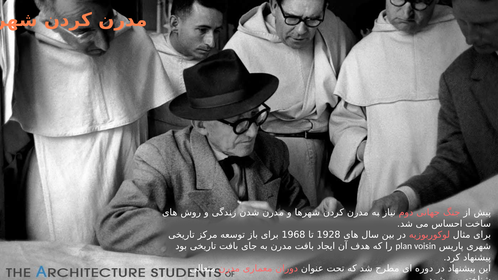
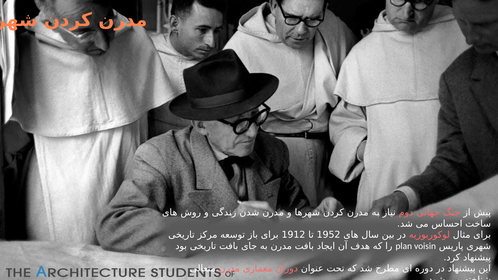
1968: 1968 -> 1912 (293, 235)
1928: 1928 -> 1952 (329, 235)
